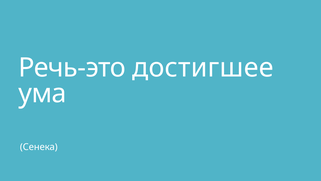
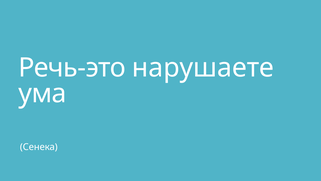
достигшее: достигшее -> нарушаете (203, 68)
